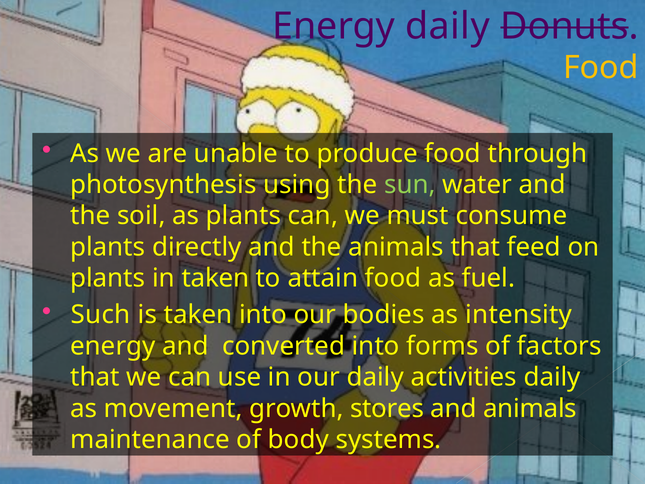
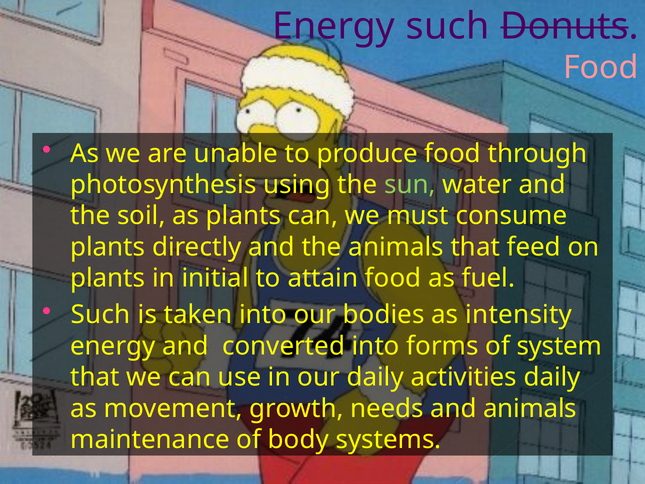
Energy daily: daily -> such (448, 26)
Food colour: yellow -> pink (601, 68)
in taken: taken -> initial (215, 278)
factors: factors -> system (559, 346)
stores: stores -> needs (387, 408)
